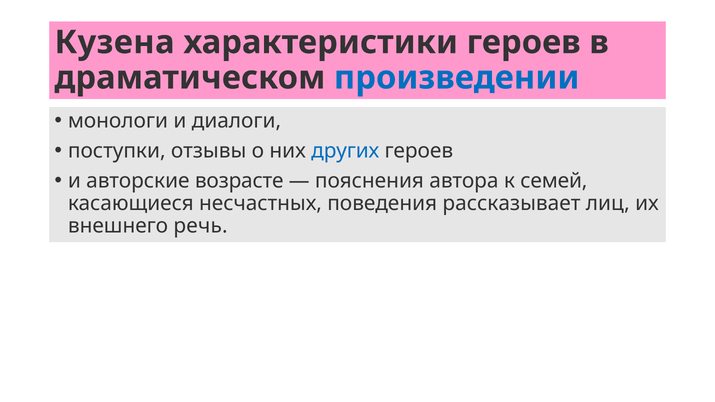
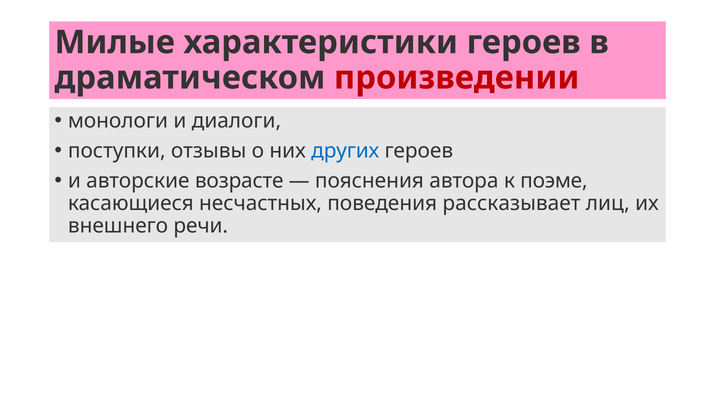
Кузена: Кузена -> Милые (115, 42)
произведении colour: blue -> red (457, 78)
семей: семей -> поэме (554, 181)
речь: речь -> речи (201, 226)
